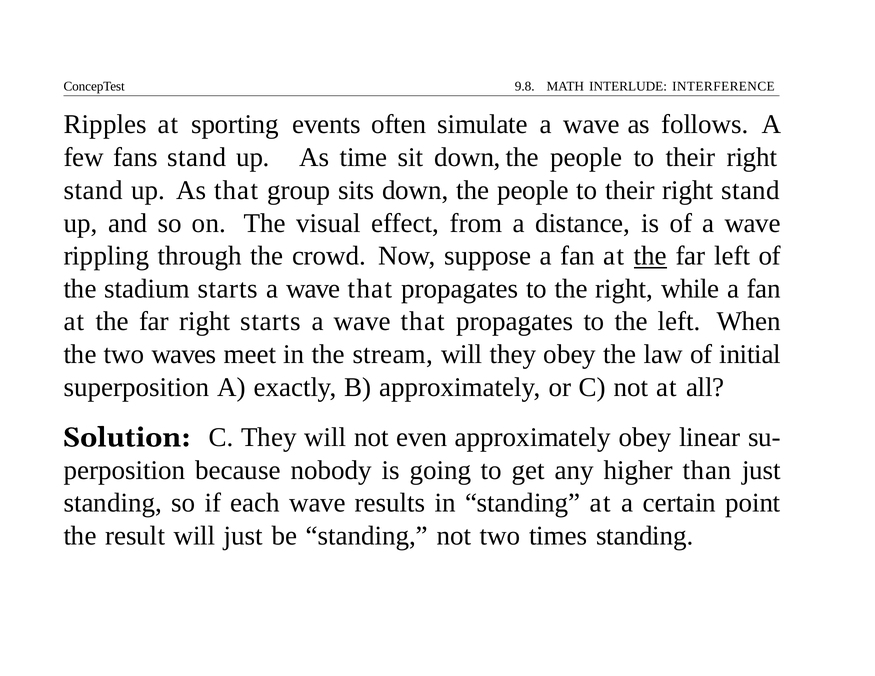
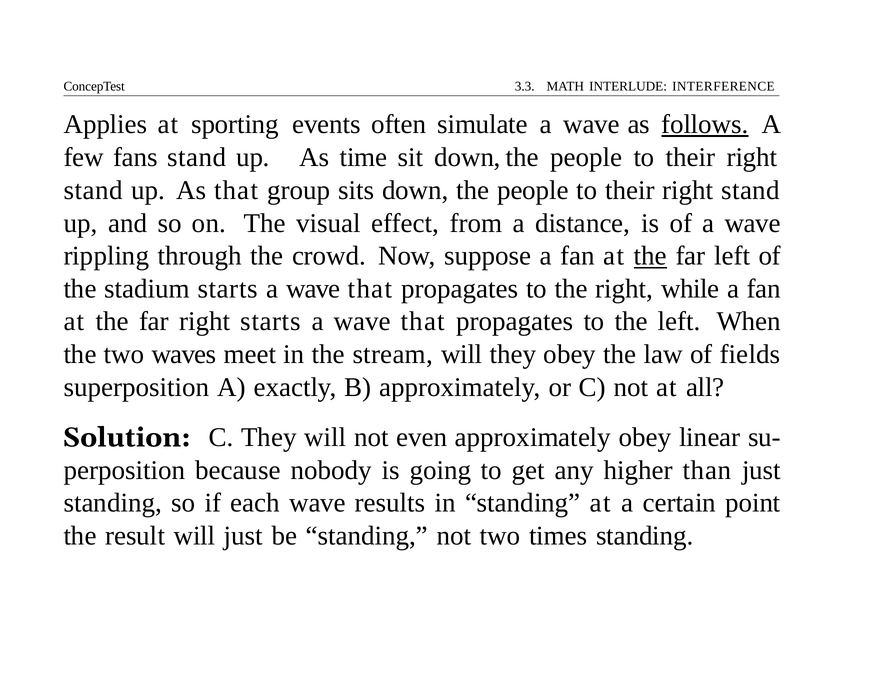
9.8: 9.8 -> 3.3 (525, 86)
Ripples: Ripples -> Applies (105, 124)
follows underline: none -> present (705, 124)
initial: initial -> fields (750, 354)
